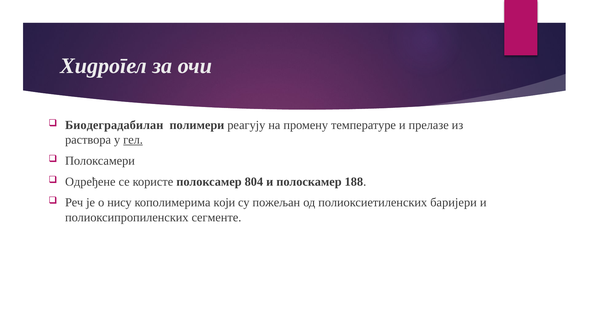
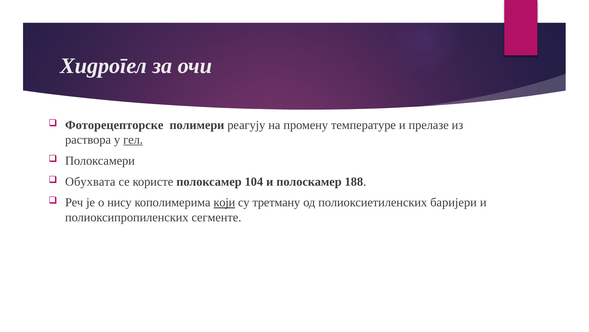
Биодеградабилан: Биодеградабилан -> Фоторецепторске (114, 125)
Одређене: Одређене -> Oбухвата (90, 181)
804: 804 -> 104 (254, 181)
који underline: none -> present (224, 202)
пожељан: пожељан -> третману (276, 202)
